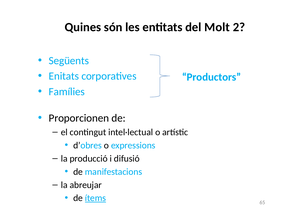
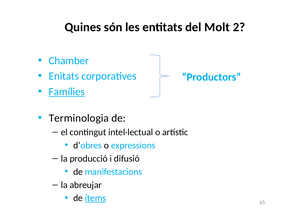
Següents: Següents -> Chamber (69, 60)
Famílies underline: none -> present (67, 92)
Proporcionen: Proporcionen -> Terminologia (79, 118)
